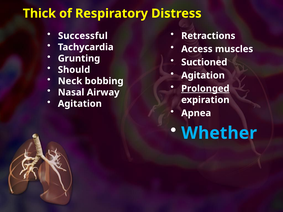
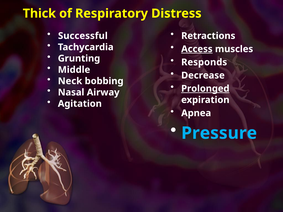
Access underline: none -> present (197, 49)
Suctioned: Suctioned -> Responds (204, 62)
Should: Should -> Middle (74, 70)
Agitation: Agitation -> Decrease (203, 75)
Whether: Whether -> Pressure (219, 133)
